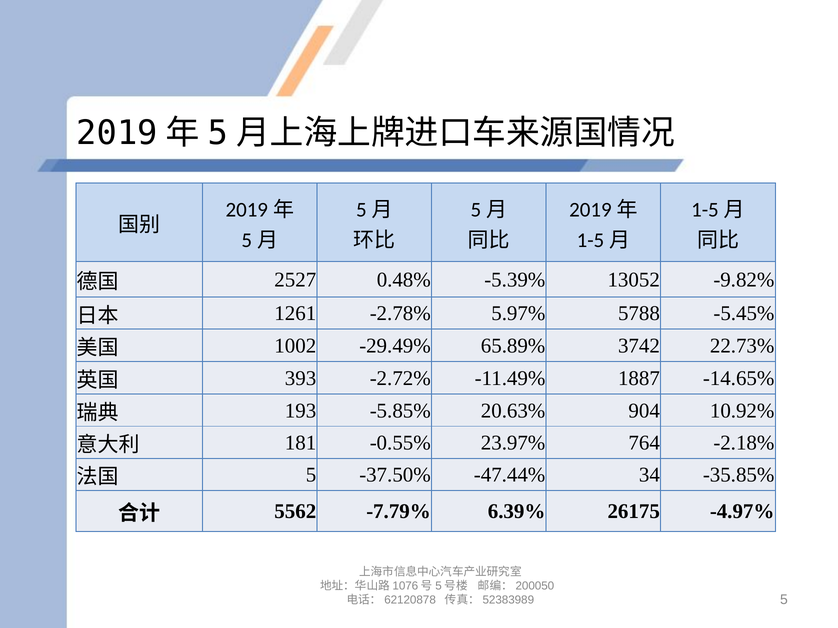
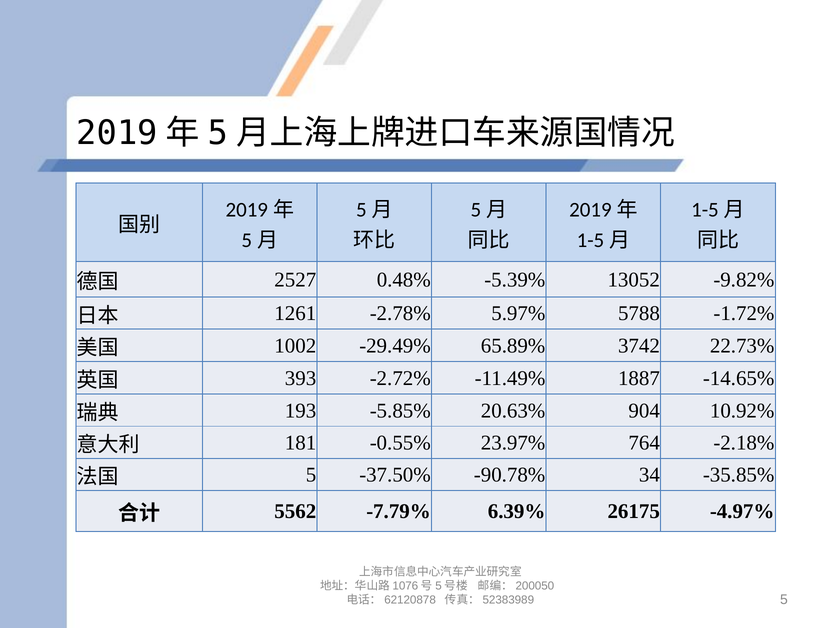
-5.45%: -5.45% -> -1.72% (744, 314)
-47.44%: -47.44% -> -90.78% (510, 475)
